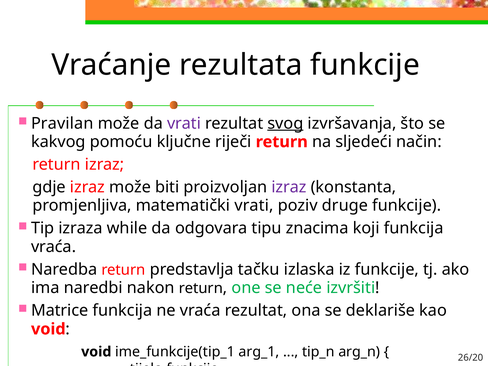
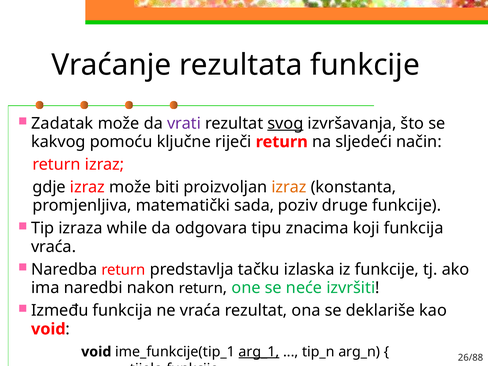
Pravilan: Pravilan -> Zadatak (62, 123)
izraz colour: purple -> orange (289, 187)
matematički vrati: vrati -> sada (254, 206)
Matrice: Matrice -> Između (60, 311)
arg_1 underline: none -> present (259, 352)
26/20: 26/20 -> 26/88 (471, 358)
